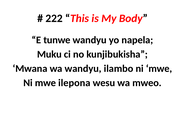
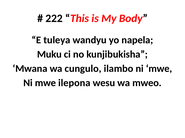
tunwe: tunwe -> tuleya (57, 40)
wa wandyu: wandyu -> cungulo (83, 69)
